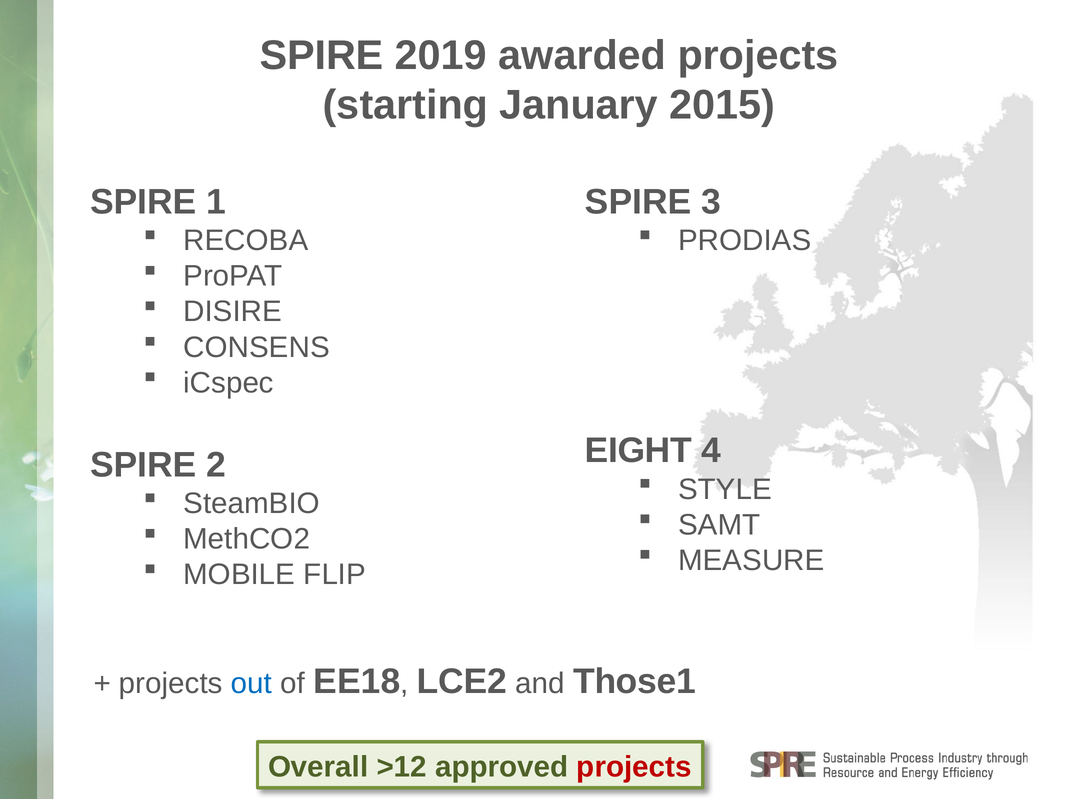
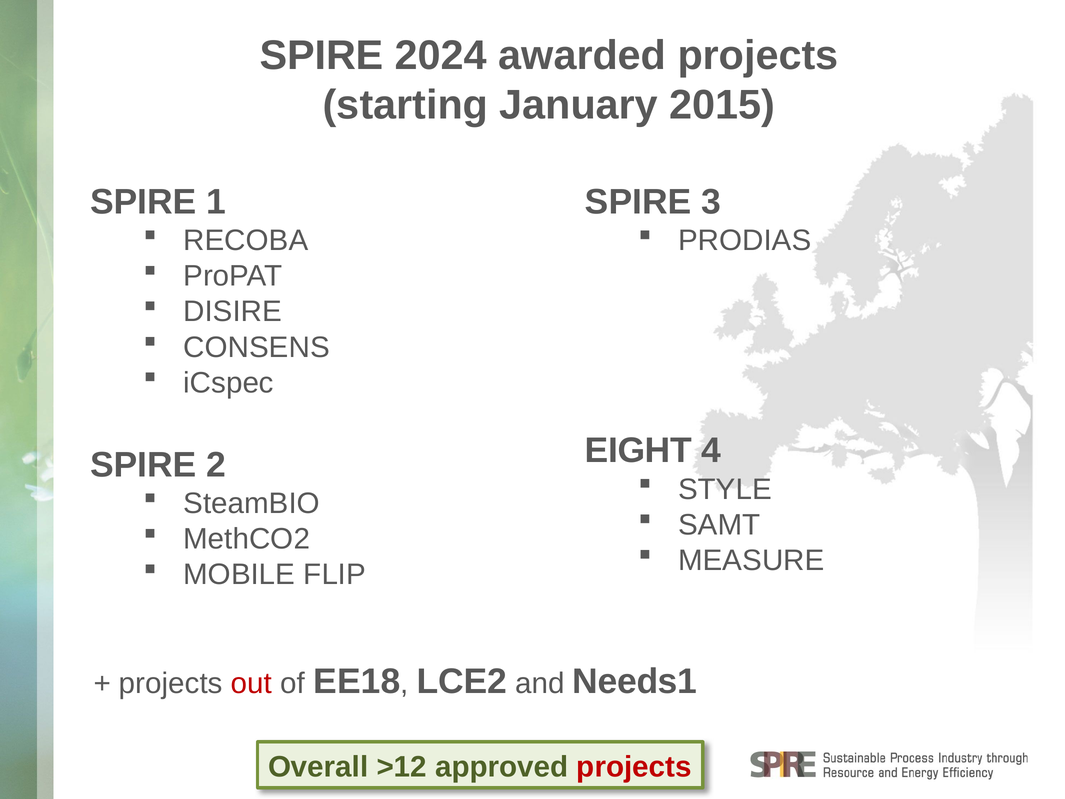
2019: 2019 -> 2024 (441, 55)
out colour: blue -> red (251, 683)
Those1: Those1 -> Needs1 (635, 681)
